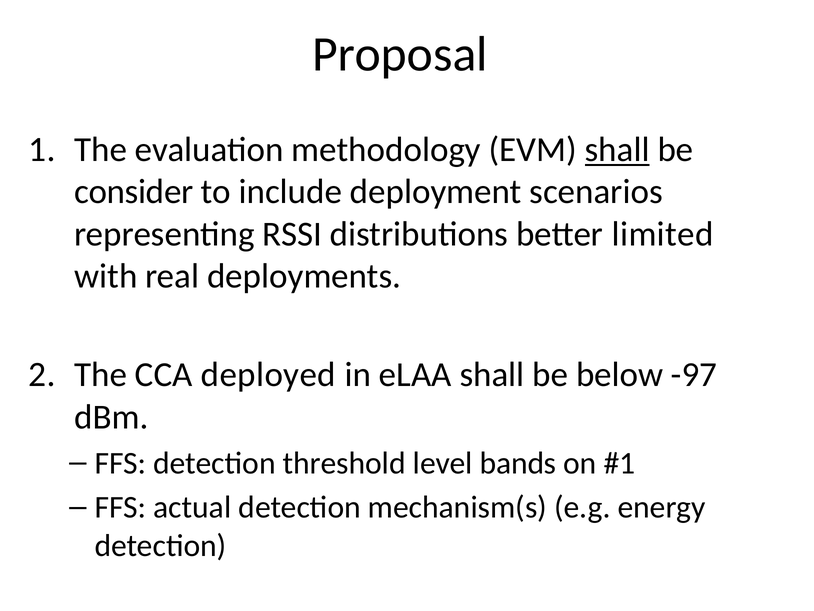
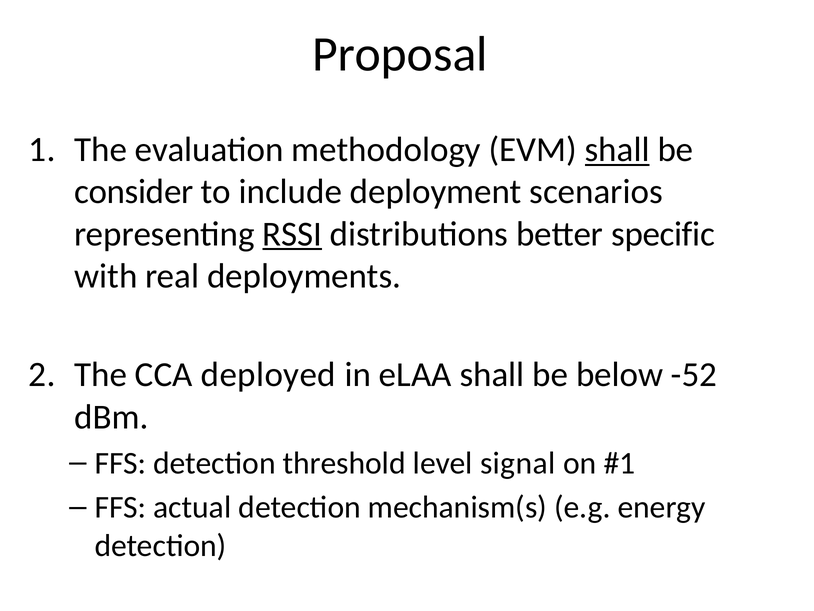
RSSI underline: none -> present (292, 234)
limited: limited -> specific (663, 234)
-97: -97 -> -52 (694, 375)
bands: bands -> signal (518, 463)
